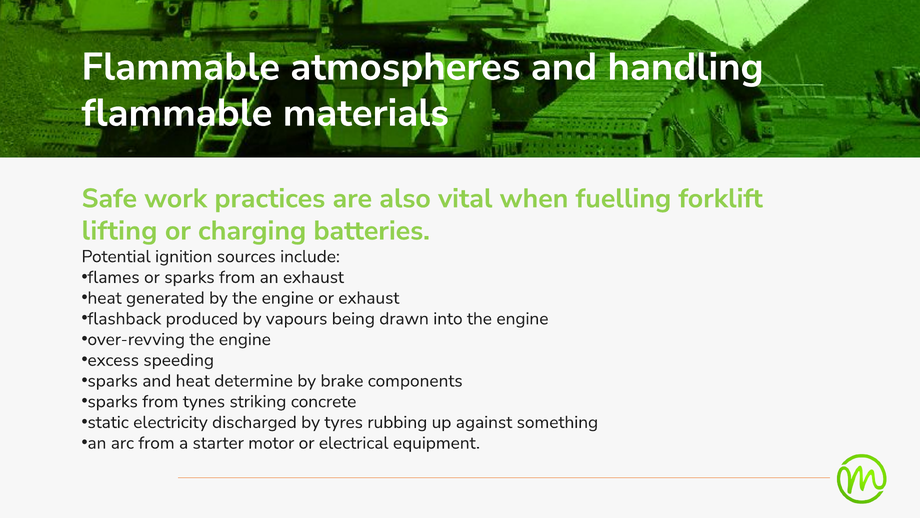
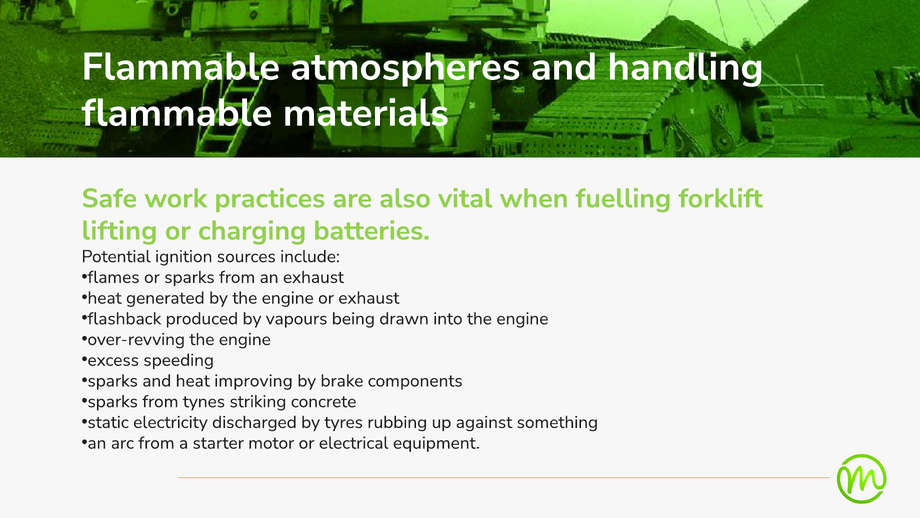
determine: determine -> improving (254, 380)
